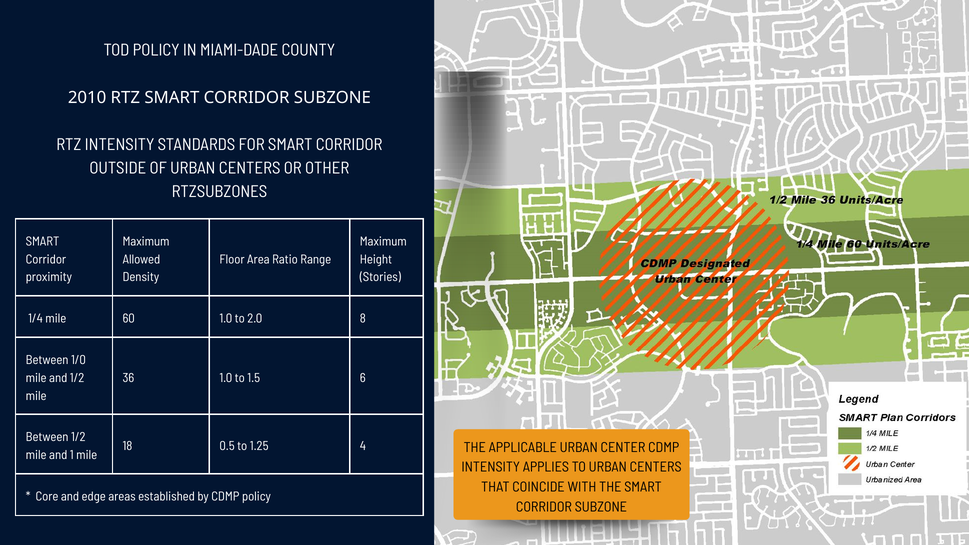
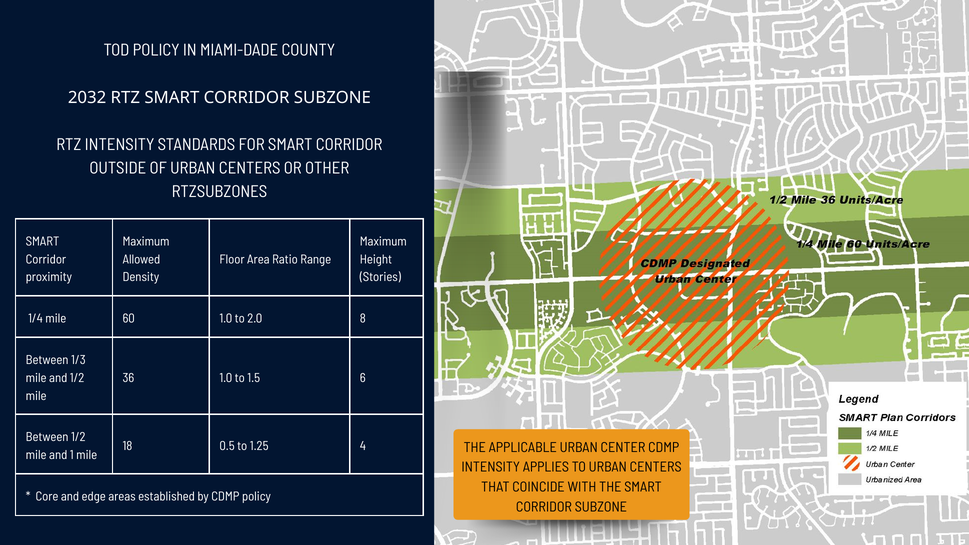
2010: 2010 -> 2032 (87, 97)
1/0: 1/0 -> 1/3 (78, 360)
